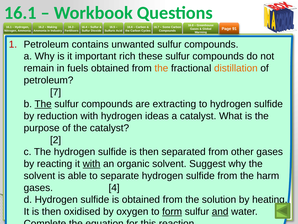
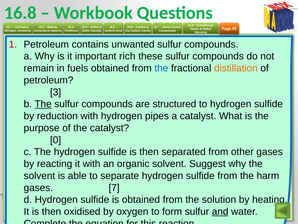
16.1: 16.1 -> 16.8 (20, 13)
the colour: orange -> blue (161, 68)
7: 7 -> 3 (56, 92)
extracting: extracting -> structured (174, 104)
ideas: ideas -> pipes (157, 116)
2: 2 -> 0 (56, 140)
with underline: present -> none (92, 163)
4: 4 -> 7 (114, 187)
form underline: present -> none (172, 211)
